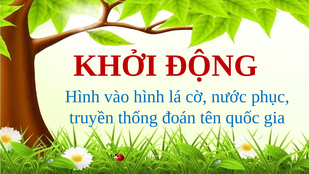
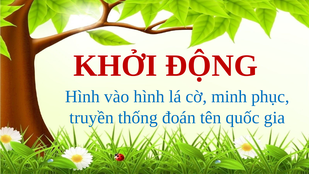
nước: nước -> minh (229, 97)
